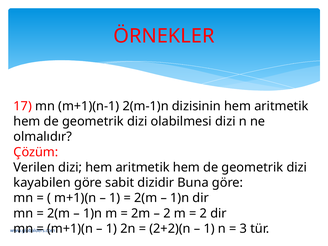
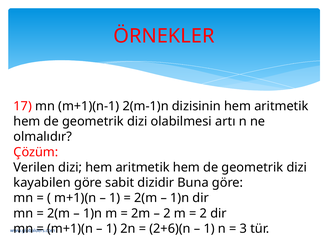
olabilmesi dizi: dizi -> artı (225, 121)
2+2)(n: 2+2)(n -> 2+6)(n (170, 229)
